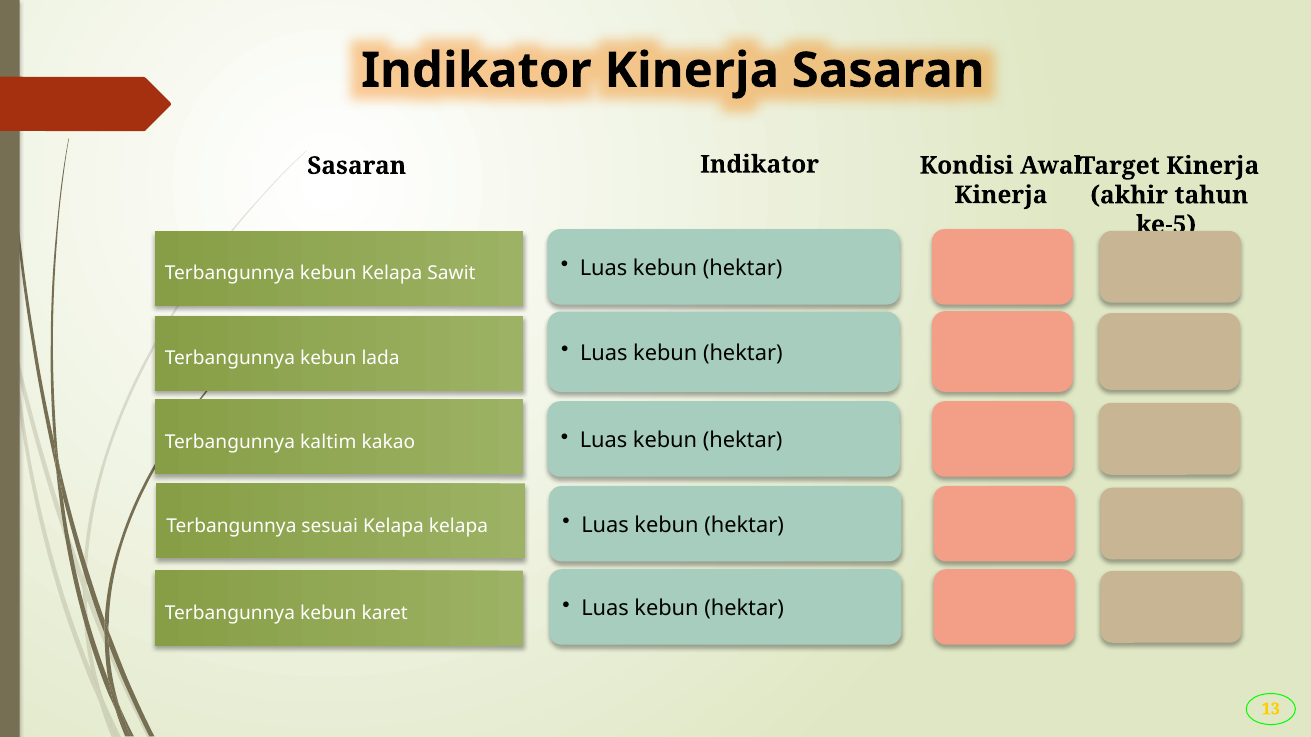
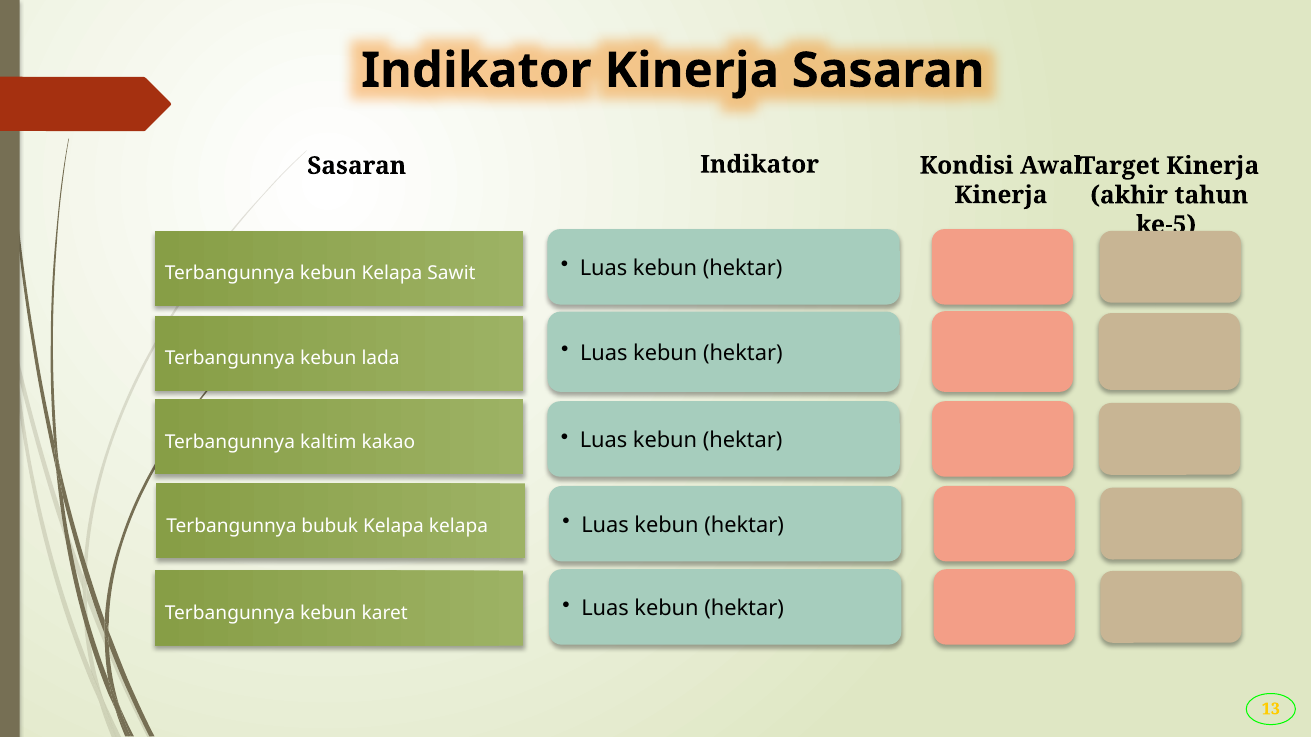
sesuai: sesuai -> bubuk (330, 526)
